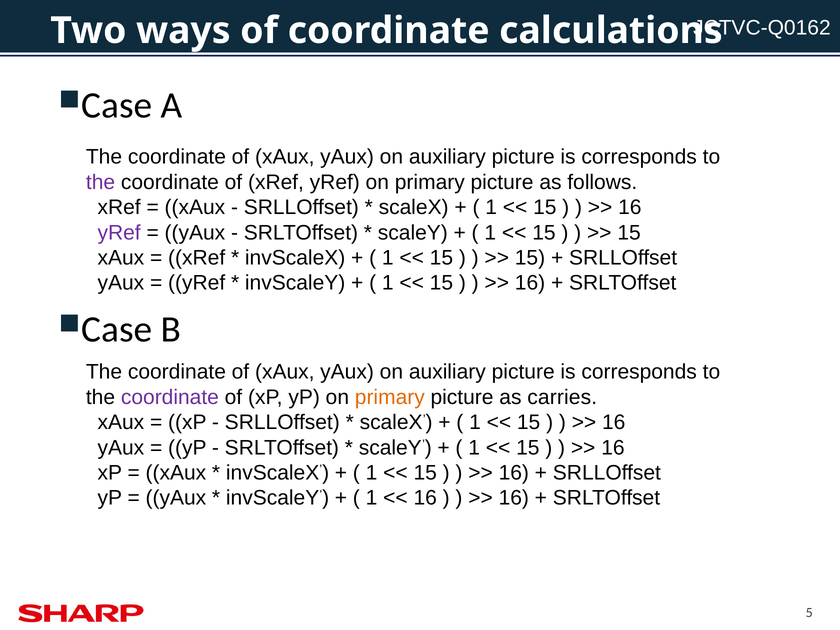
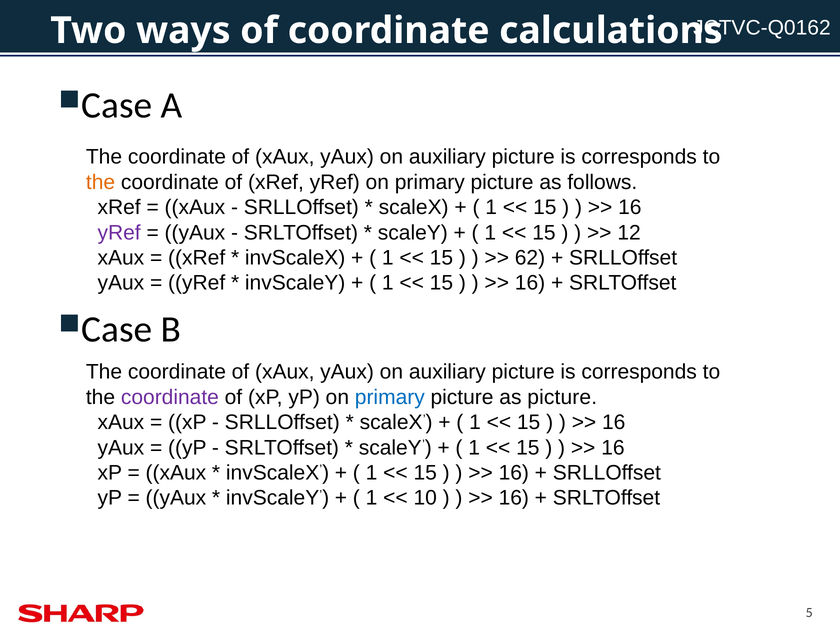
the colour: purple -> orange (101, 182)
15: 15 -> 12 (629, 233)
15: 15 -> 62 (530, 258)
primary colour: orange -> blue (390, 397)
as carries: carries -> picture (562, 397)
16: 16 -> 10 (425, 498)
